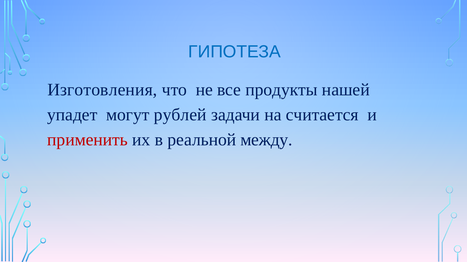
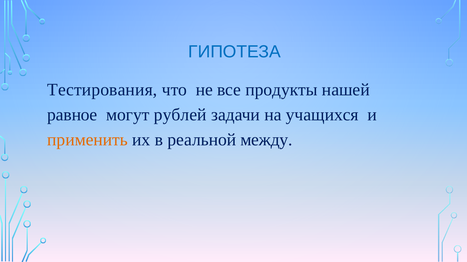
Изготовления: Изготовления -> Тестирования (102, 90)
упадет: упадет -> равное (72, 115)
считается: считается -> учащихся (322, 115)
применить colour: red -> orange (88, 140)
